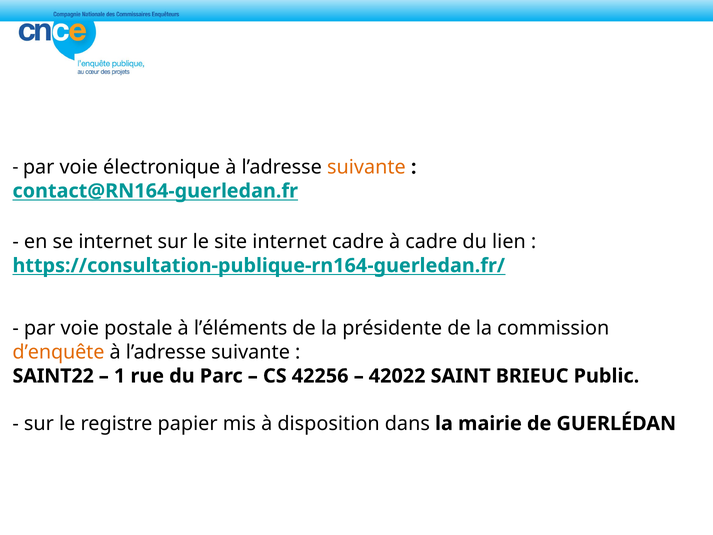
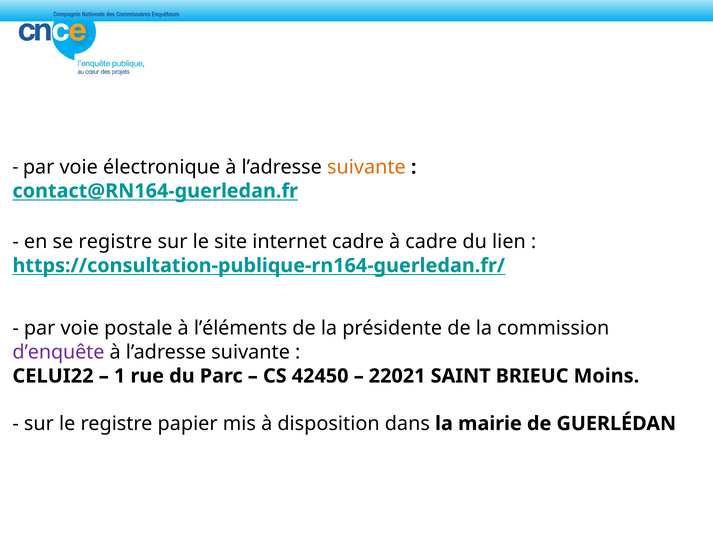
se internet: internet -> registre (115, 242)
d’enquête colour: orange -> purple (58, 352)
SAINT22: SAINT22 -> CELUI22 (53, 376)
42256: 42256 -> 42450 (320, 376)
42022: 42022 -> 22021 (397, 376)
Public: Public -> Moins (606, 376)
